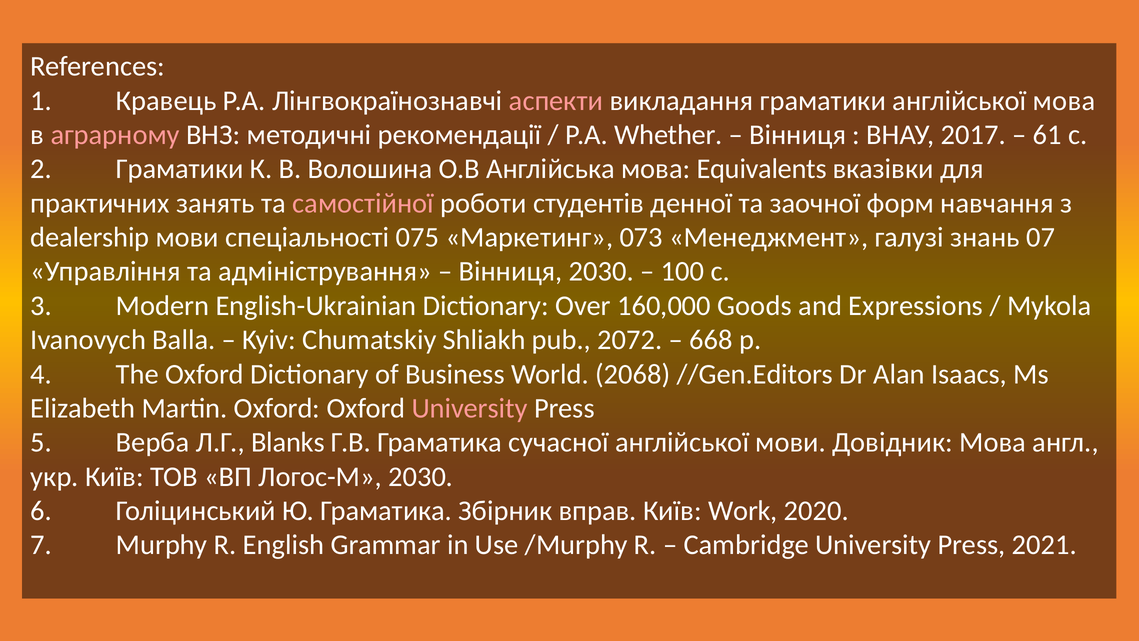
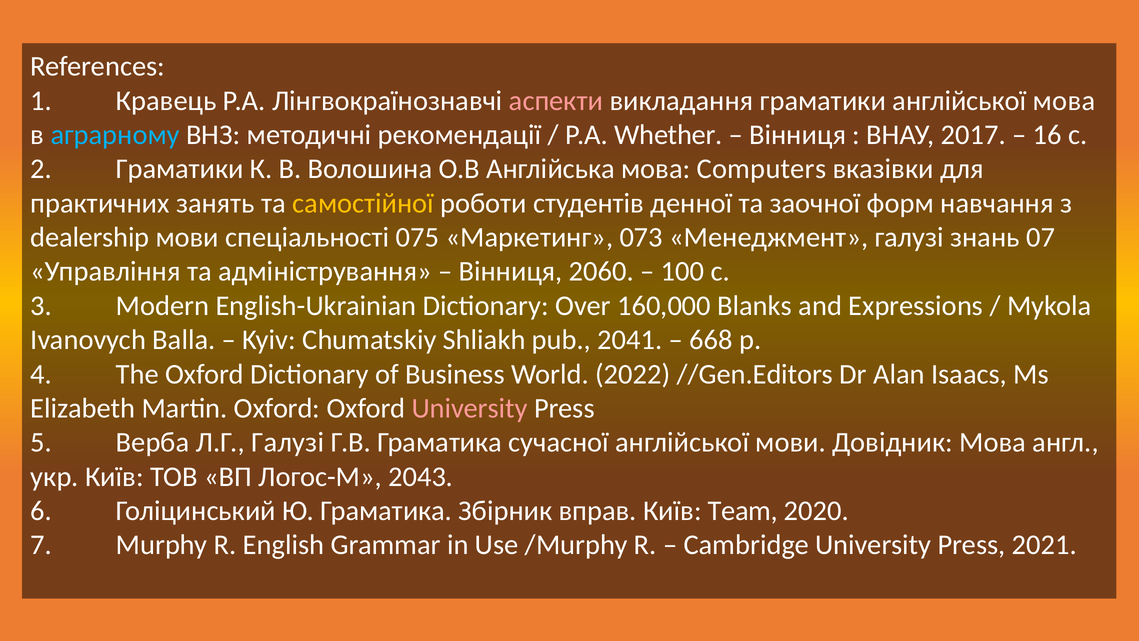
аграрному colour: pink -> light blue (115, 135)
61: 61 -> 16 (1047, 135)
Equivalents: Equivalents -> Computers (761, 169)
самостійної colour: pink -> yellow (363, 203)
Вінниця 2030: 2030 -> 2060 (601, 271)
Goods: Goods -> Blanks (755, 306)
2072: 2072 -> 2041 (630, 340)
2068: 2068 -> 2022 (633, 374)
Л.Г Blanks: Blanks -> Галузі (288, 442)
Логос-М 2030: 2030 -> 2043 (421, 476)
Work: Work -> Team (743, 511)
